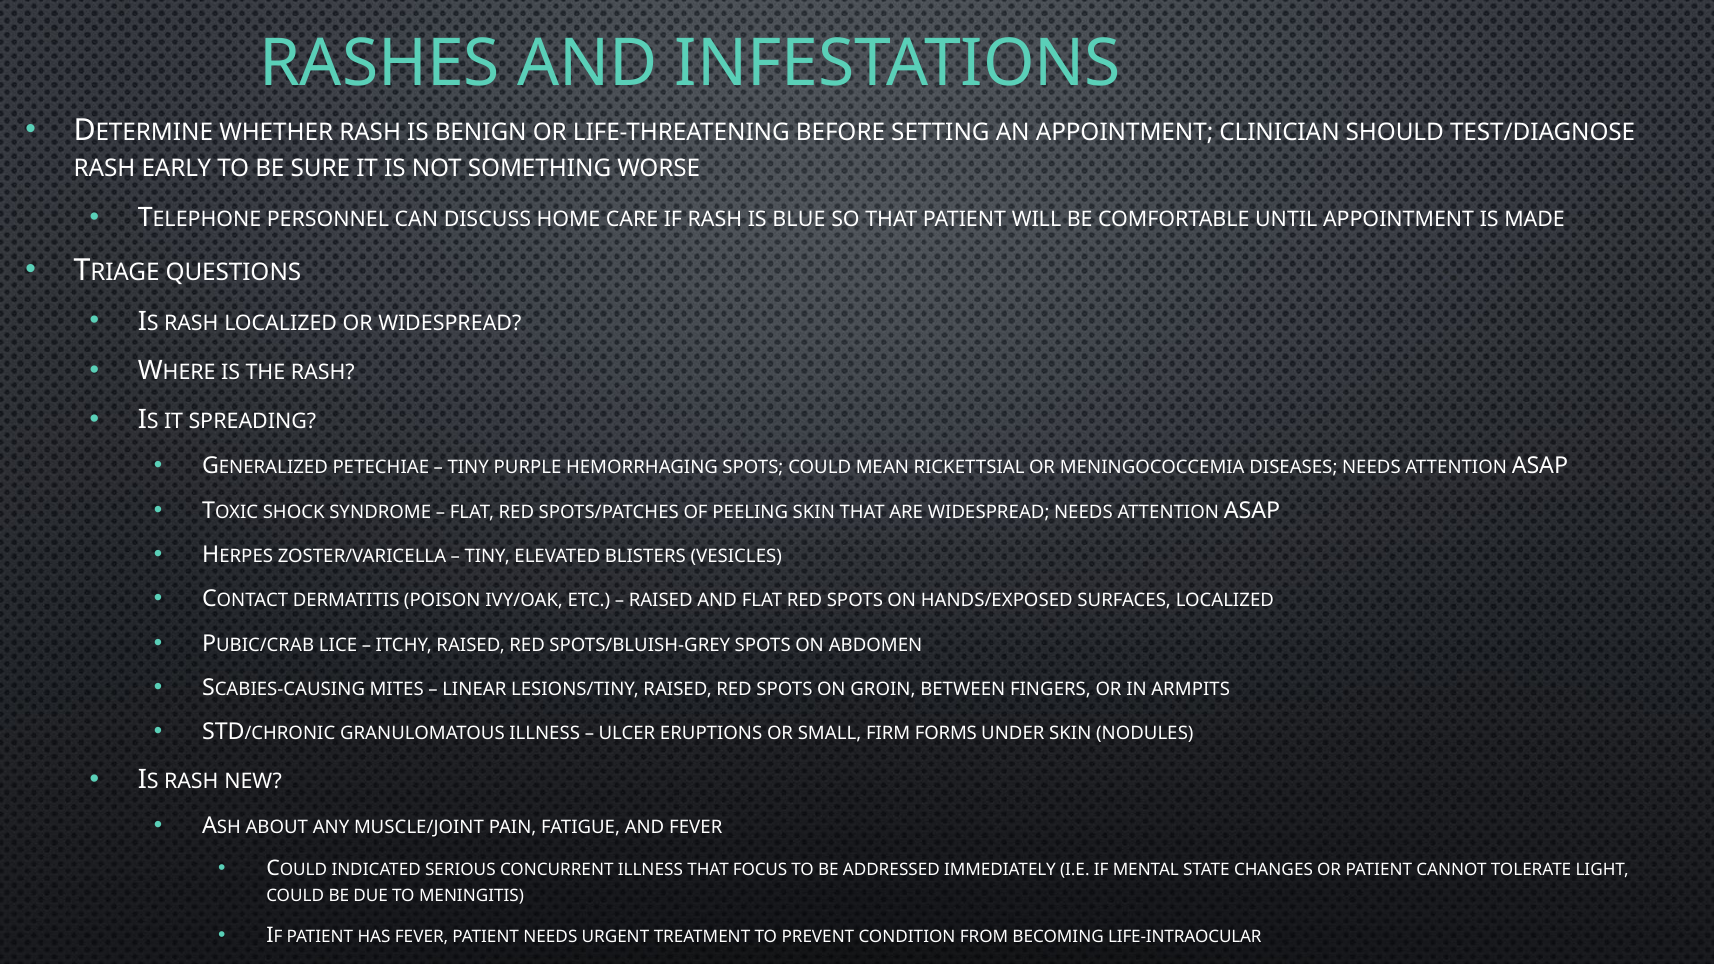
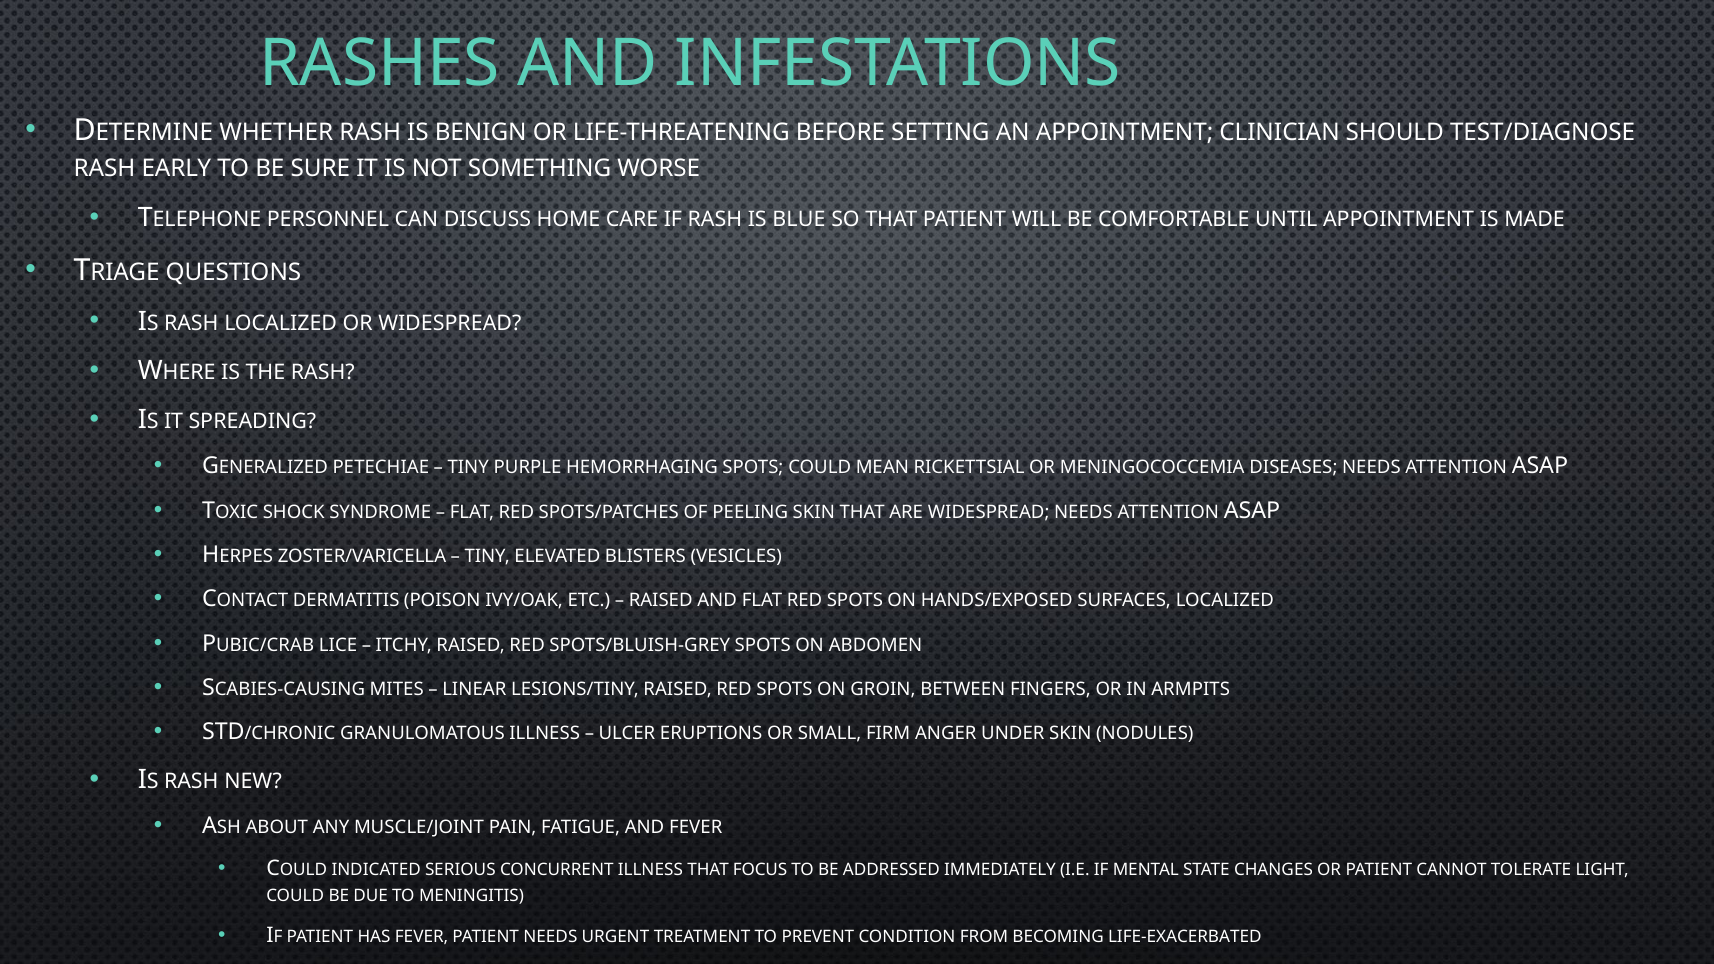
FORMS: FORMS -> ANGER (946, 734)
LIFE-INTRAOCULAR: LIFE-INTRAOCULAR -> LIFE-EXACERBATED (1185, 937)
